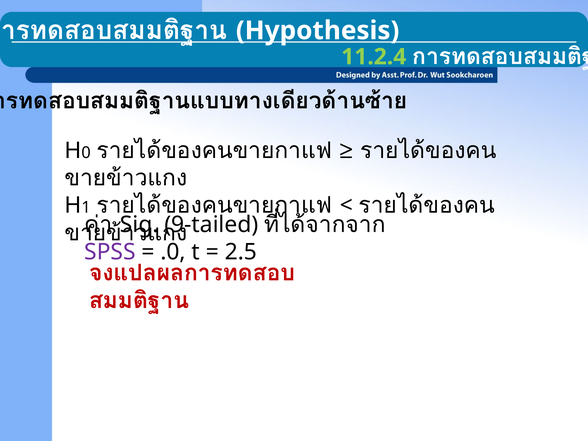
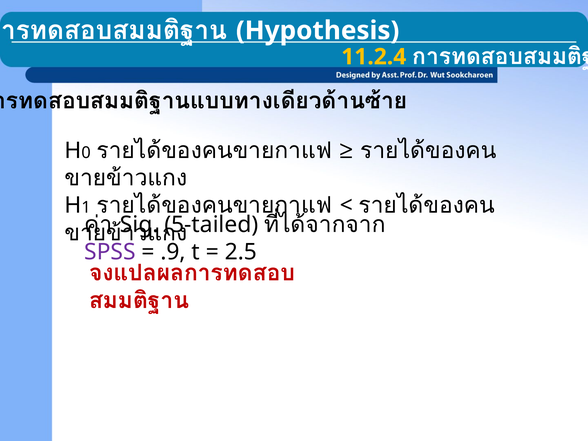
11.2.4 colour: light green -> yellow (374, 57)
9-tailed: 9-tailed -> 5-tailed (211, 225)
.0: .0 -> .9 (173, 252)
